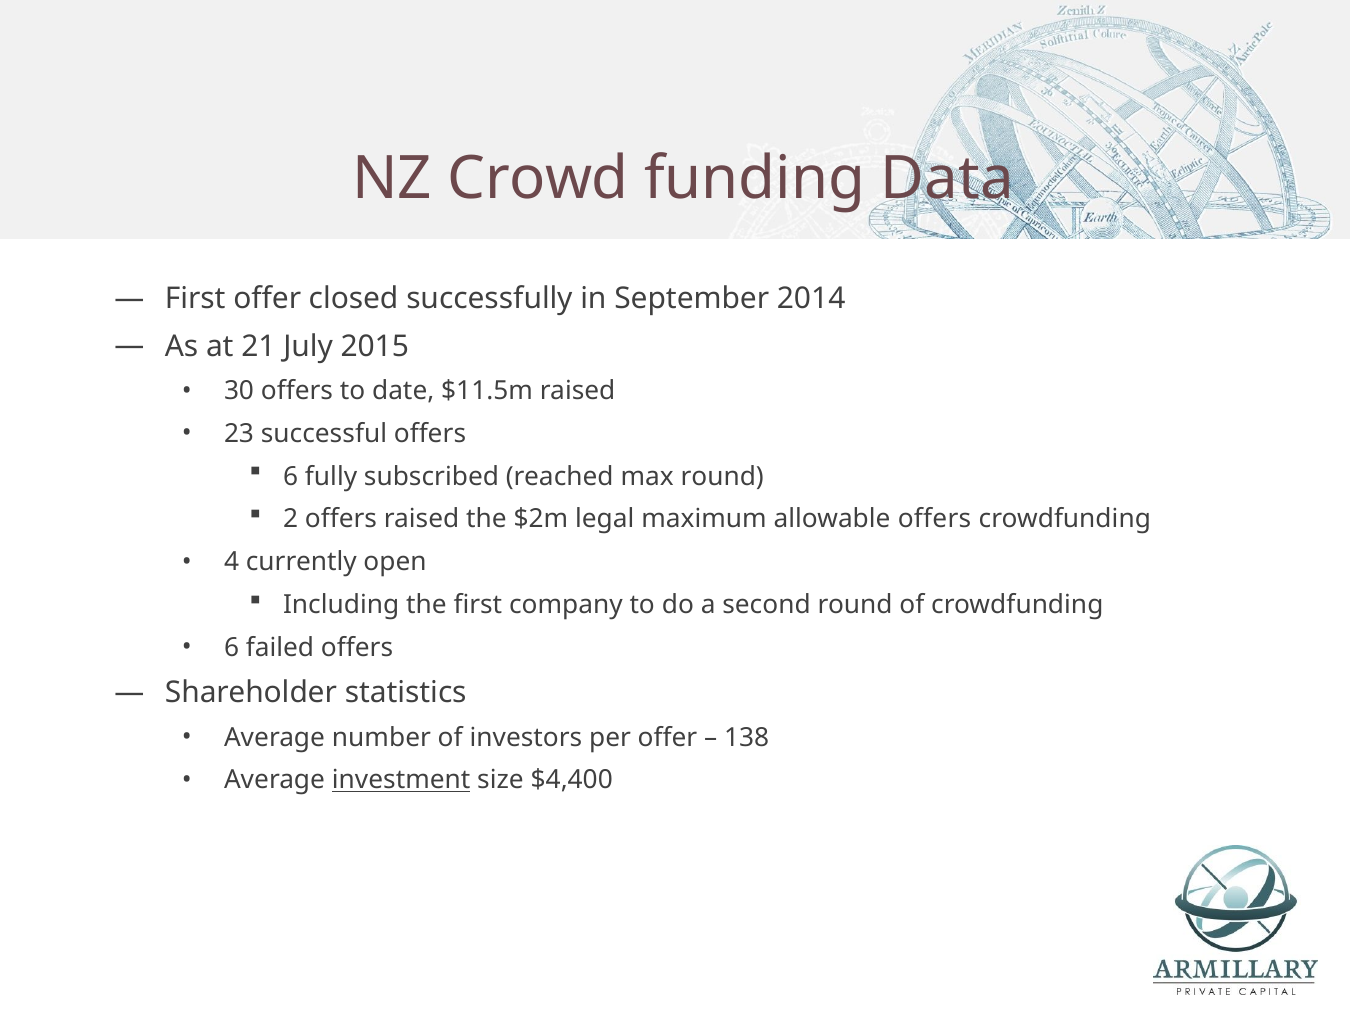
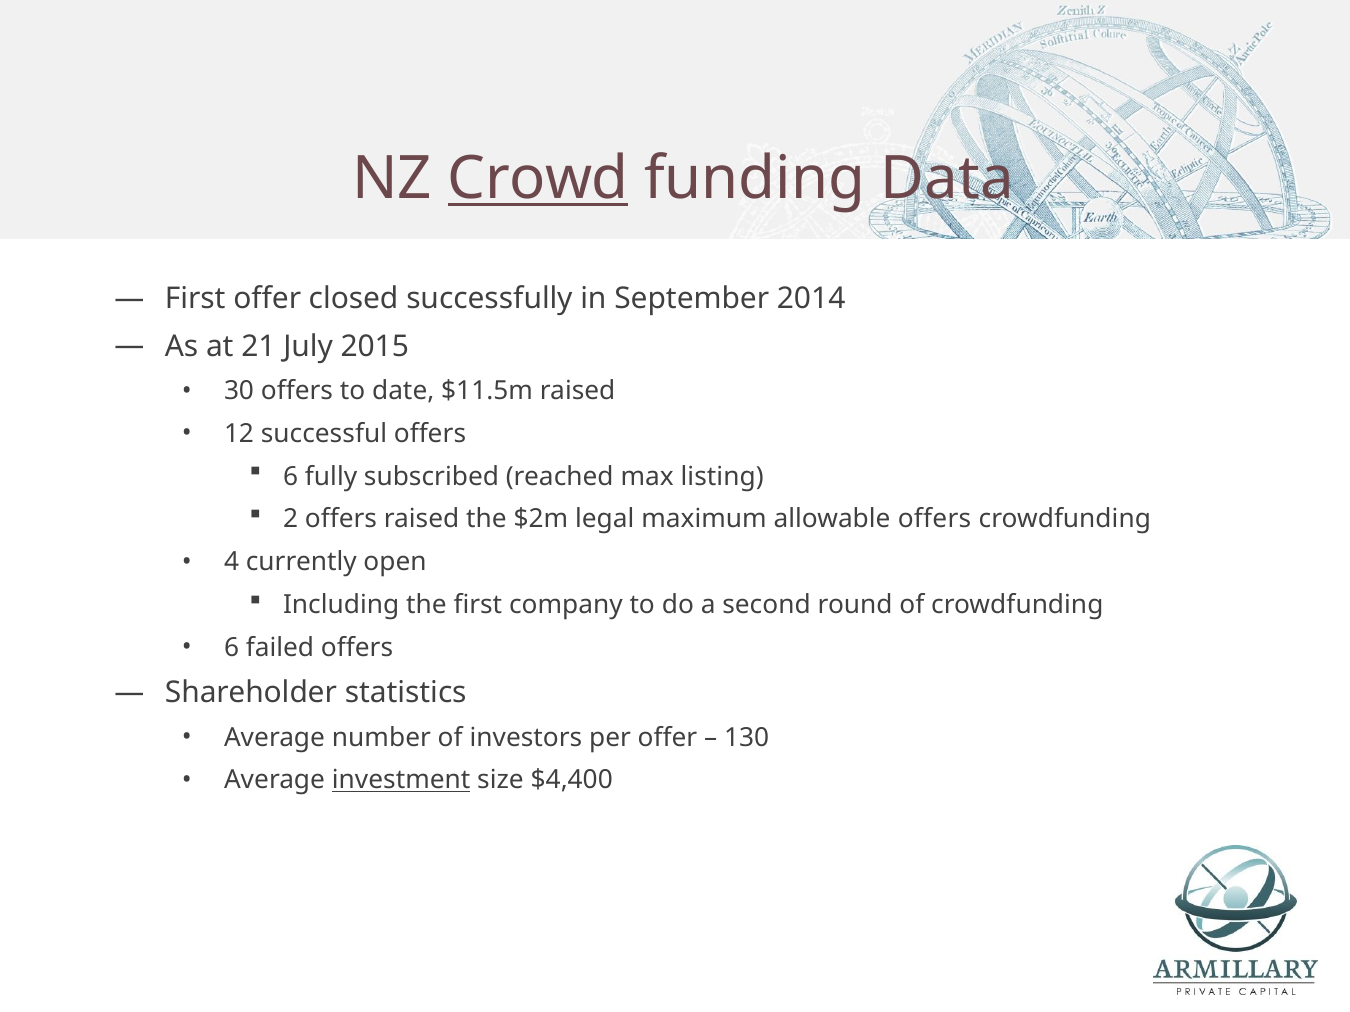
Crowd underline: none -> present (538, 179)
23: 23 -> 12 (239, 434)
max round: round -> listing (722, 477)
138: 138 -> 130 (747, 738)
